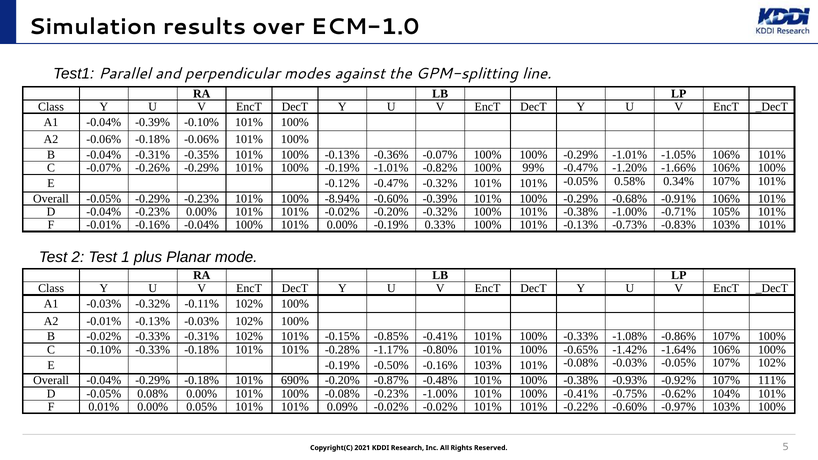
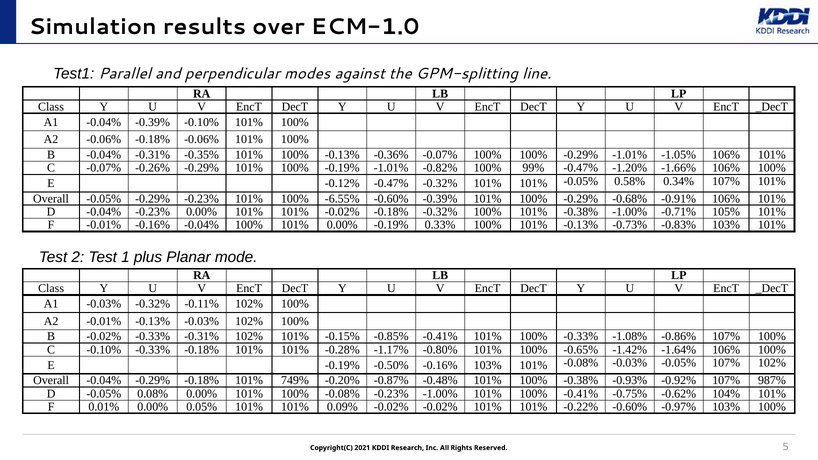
-8.94%: -8.94% -> -6.55% (342, 199)
-0.02% -0.20%: -0.20% -> -0.18% (391, 212)
690%: 690% -> 749% (295, 380)
111%: 111% -> 987% (772, 380)
